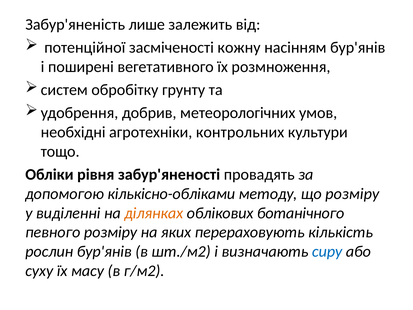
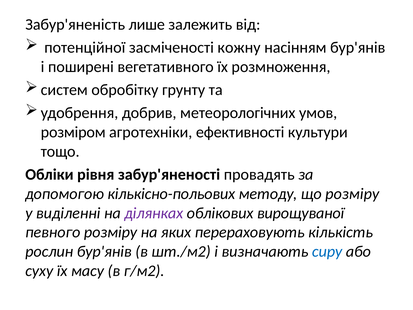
необхідні: необхідні -> розміром (73, 132)
контрольних: контрольних -> ефективності (240, 132)
кількісно-обліками: кількісно-обліками -> кількісно-польових (171, 194)
ділянках colour: orange -> purple (154, 213)
ботанічного: ботанічного -> вирощуваної (301, 213)
